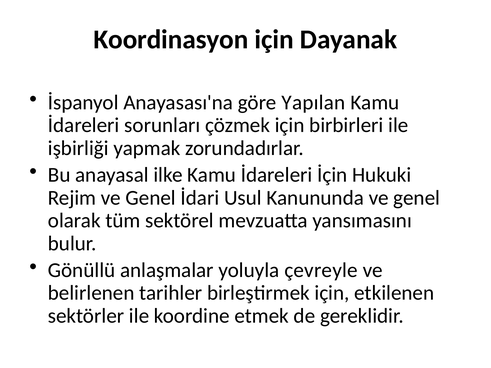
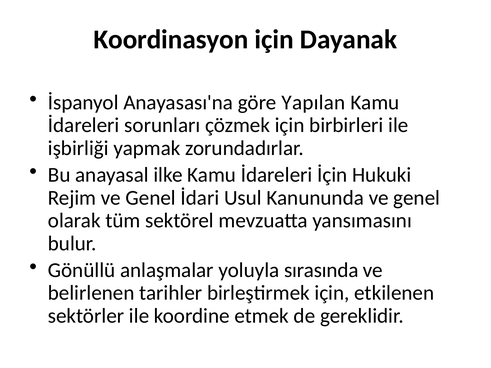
çevreyle: çevreyle -> sırasında (321, 270)
